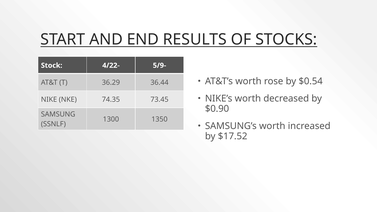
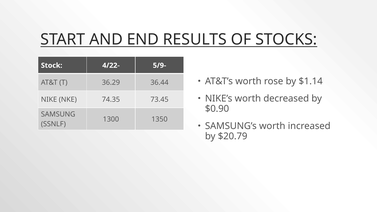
$0.54: $0.54 -> $1.14 (311, 81)
$17.52: $17.52 -> $20.79 (233, 136)
